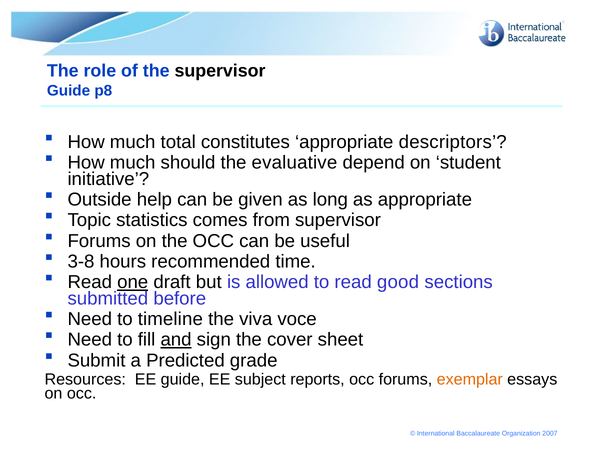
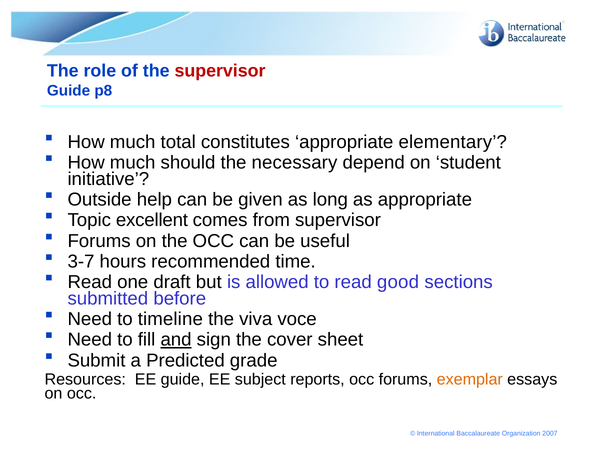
supervisor colour: black -> red (220, 71)
descriptors: descriptors -> elementary (453, 142)
evaluative: evaluative -> necessary (294, 163)
statistics: statistics -> excellent (152, 220)
3-8: 3-8 -> 3-7 (81, 262)
one underline: present -> none (133, 282)
